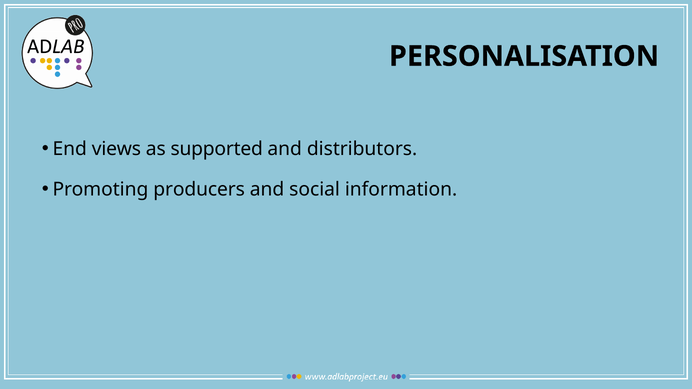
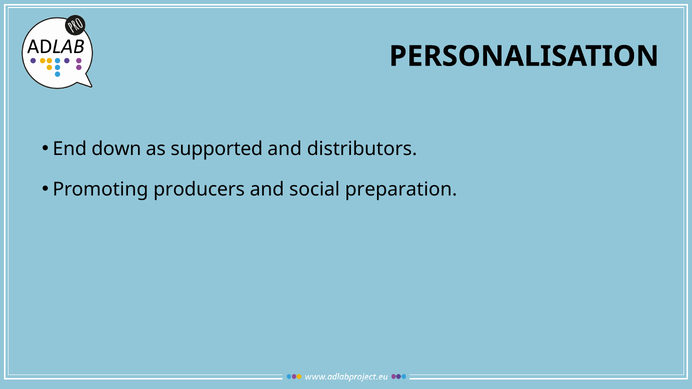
views: views -> down (116, 149)
information: information -> preparation (401, 190)
